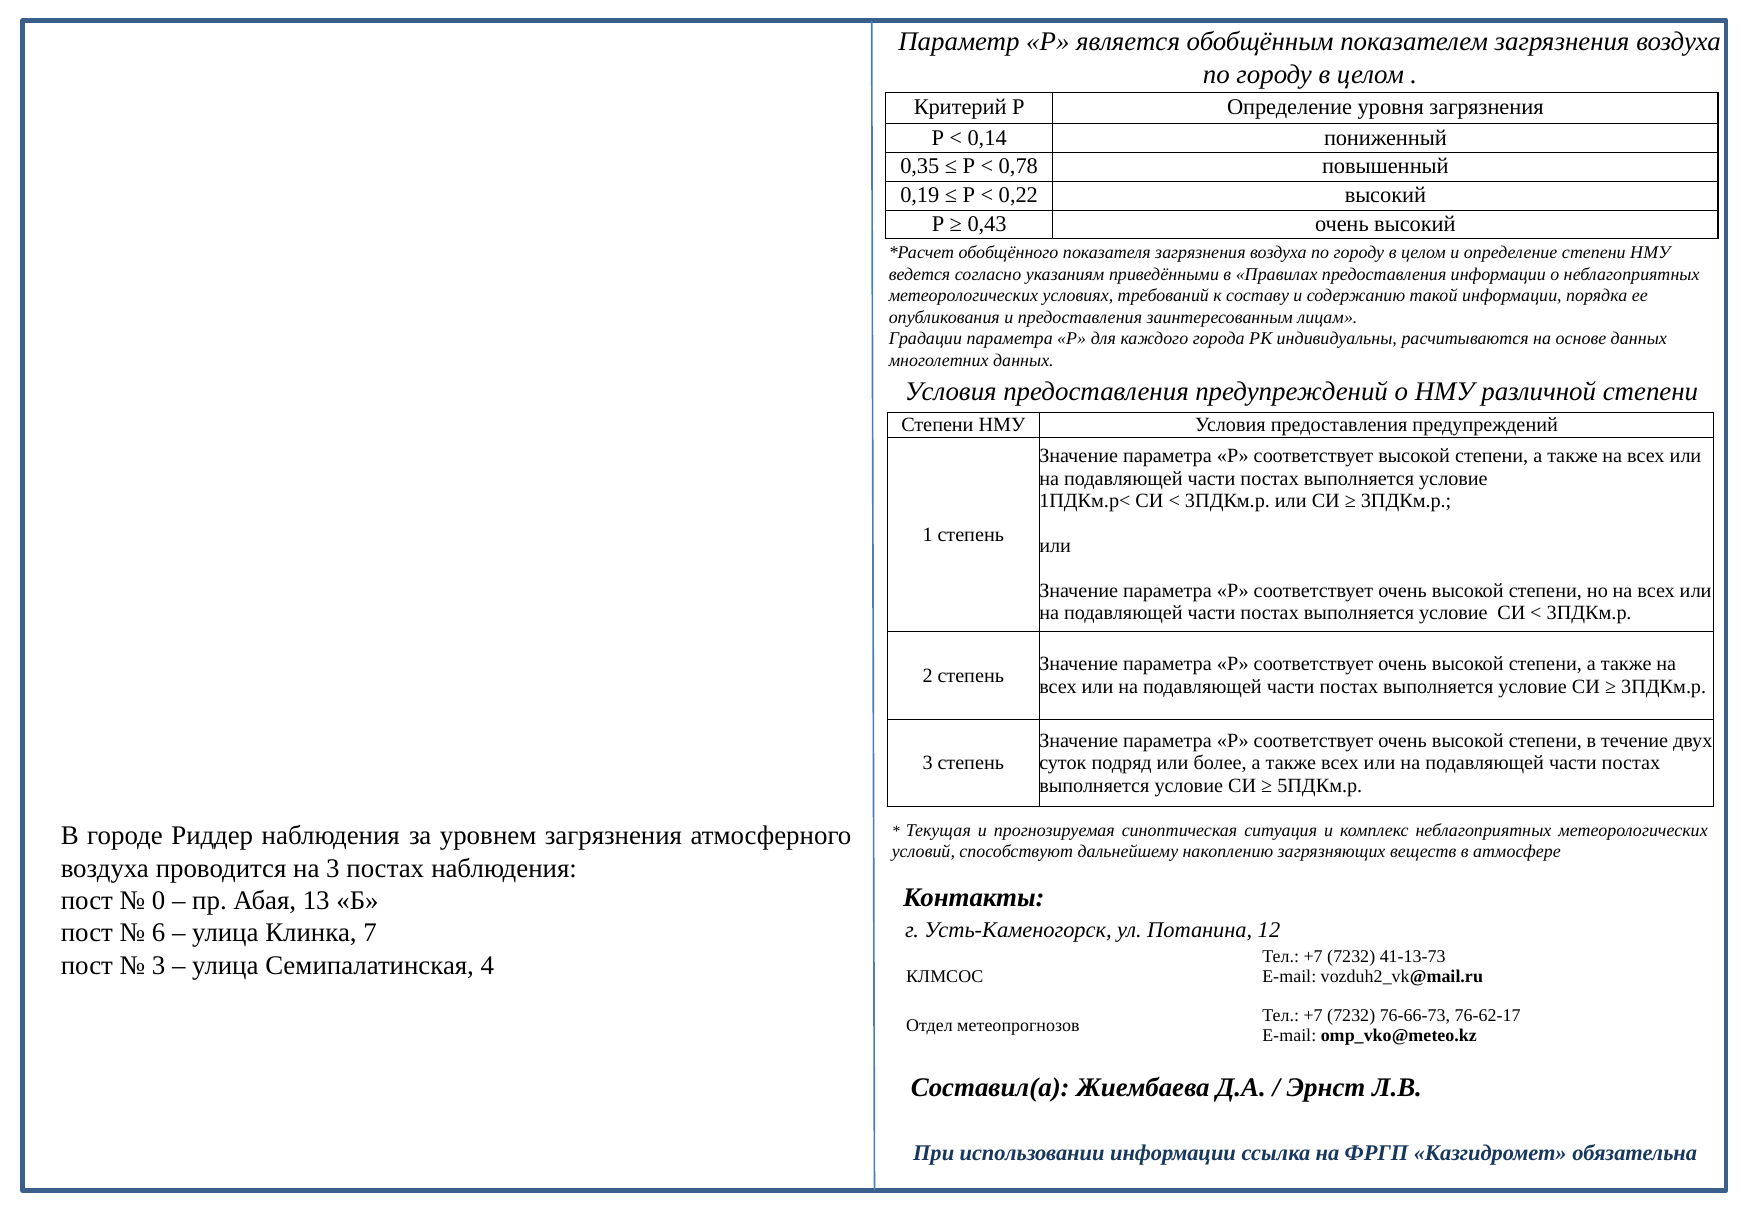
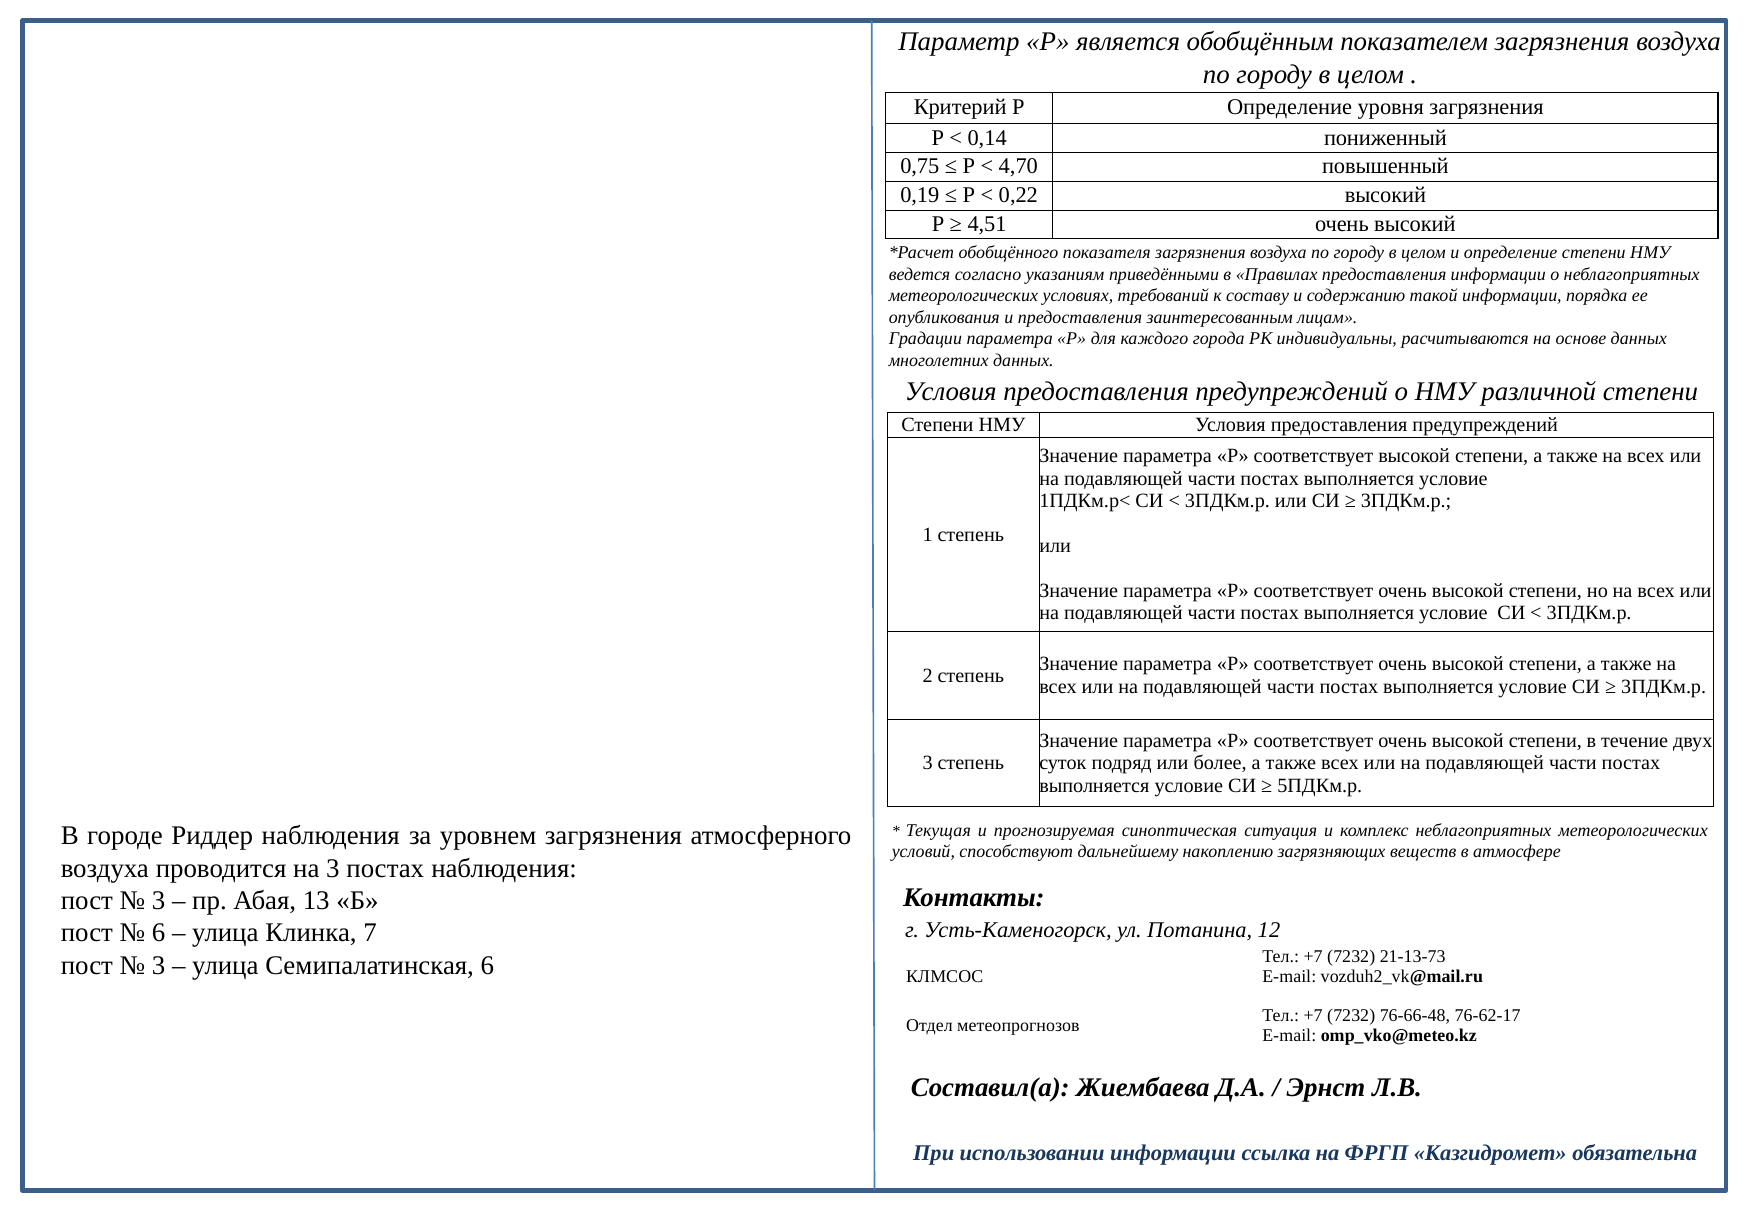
0,35: 0,35 -> 0,75 (920, 167)
0,78: 0,78 -> 4,70 (1018, 167)
0,43: 0,43 -> 4,51 (987, 224)
0: 0 -> 3 (159, 900)
41-13-73: 41-13-73 -> 21-13-73 (1413, 956)
Семипалатинская 4: 4 -> 6 (487, 965)
76-66-73: 76-66-73 -> 76-66-48 (1415, 1015)
